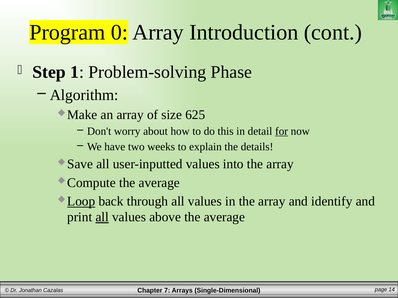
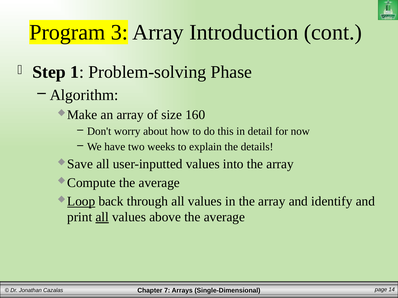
0: 0 -> 3 (119, 32)
625: 625 -> 160 (195, 115)
for underline: present -> none (282, 131)
